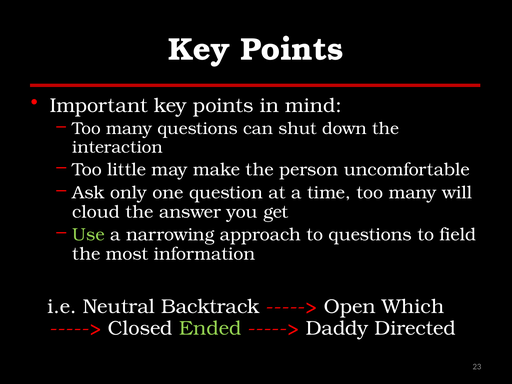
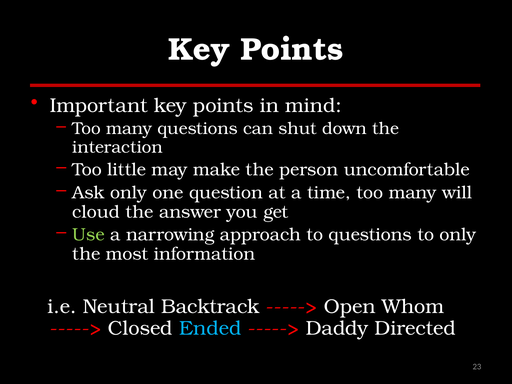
to field: field -> only (458, 235)
Which: Which -> Whom (413, 307)
Ended colour: light green -> light blue (210, 328)
